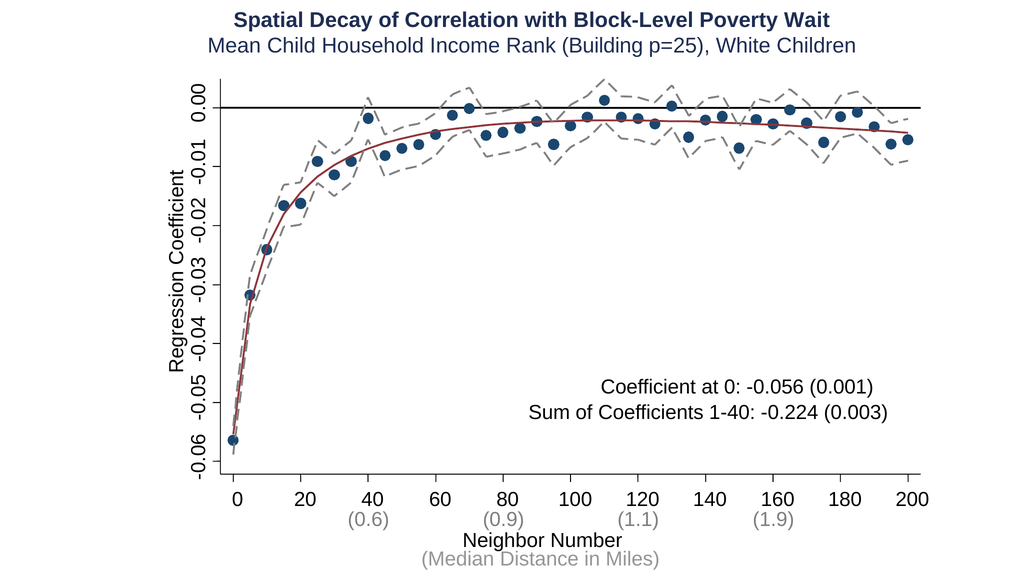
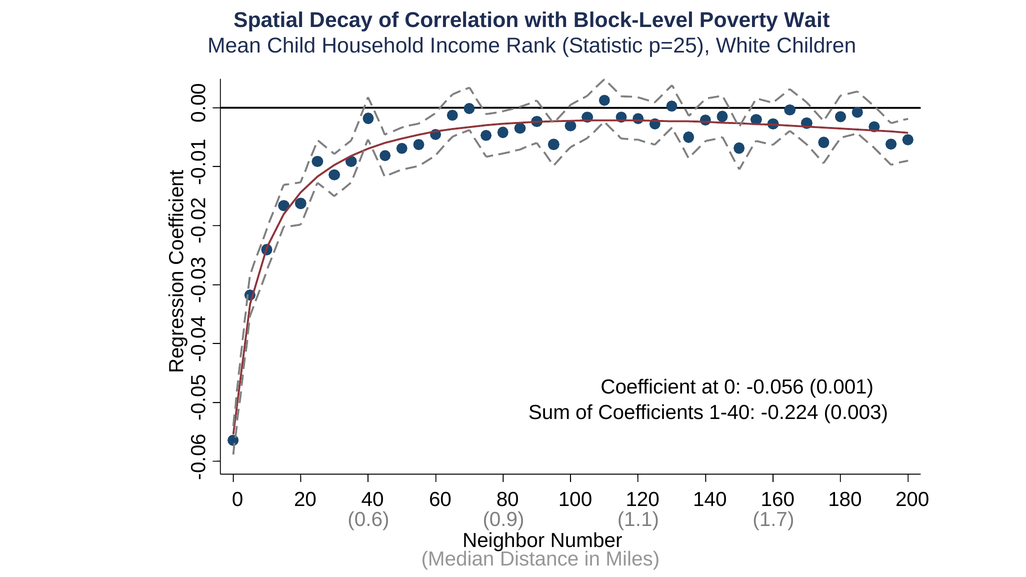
Building: Building -> Statistic (602, 46)
1.9: 1.9 -> 1.7 (773, 520)
